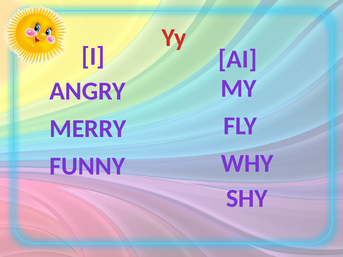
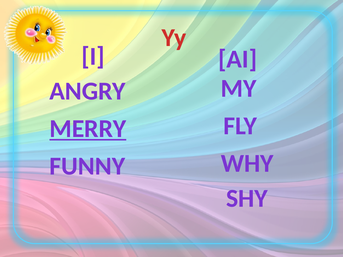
MERRY underline: none -> present (88, 129)
